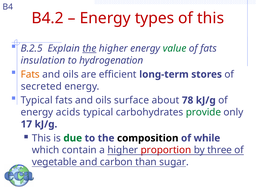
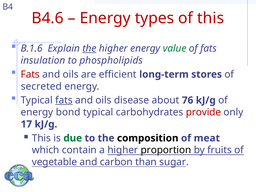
B4.2: B4.2 -> B4.6 (48, 18)
B.2.5: B.2.5 -> B.1.6 (32, 48)
hydrogenation: hydrogenation -> phospholipids (111, 60)
Fats colour: orange -> red (30, 74)
fats underline: none -> present (64, 100)
surface: surface -> disease (132, 100)
78: 78 -> 76 (188, 100)
acids: acids -> bond (68, 112)
provide colour: green -> red (203, 112)
while: while -> meat (207, 138)
proportion colour: red -> black (166, 150)
three: three -> fruits (220, 150)
